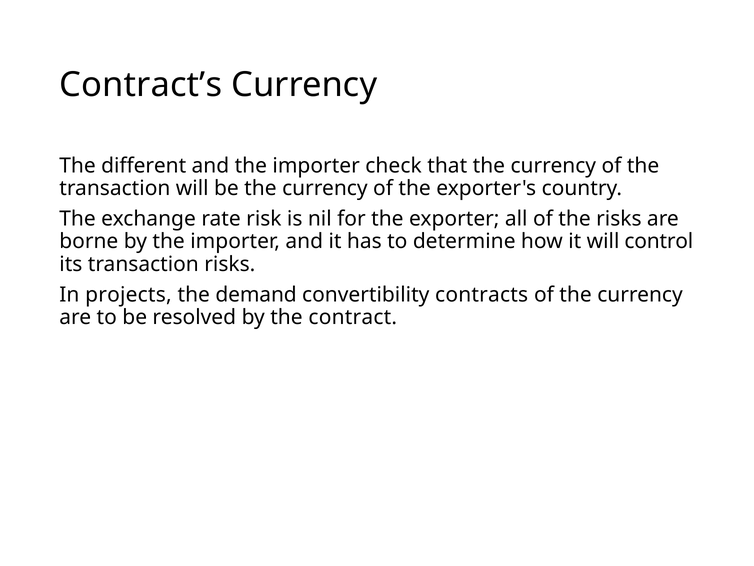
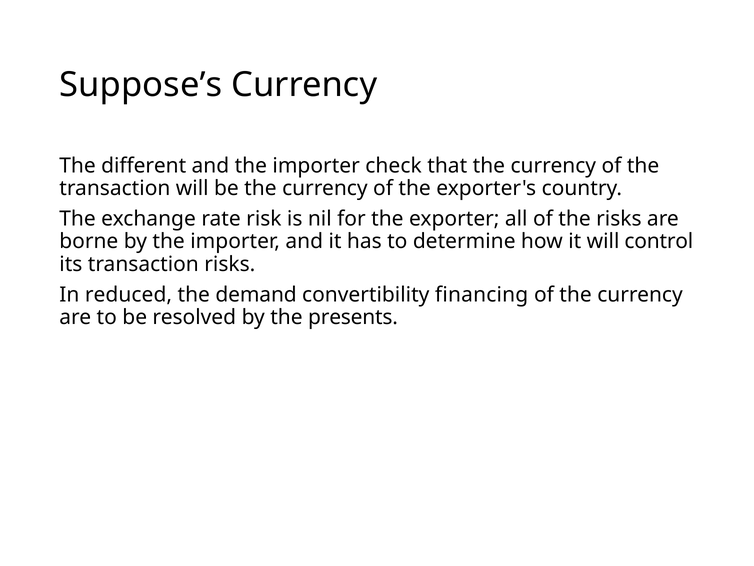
Contract’s: Contract’s -> Suppose’s (141, 85)
projects: projects -> reduced (128, 295)
contracts: contracts -> financing (482, 295)
contract: contract -> presents (353, 317)
